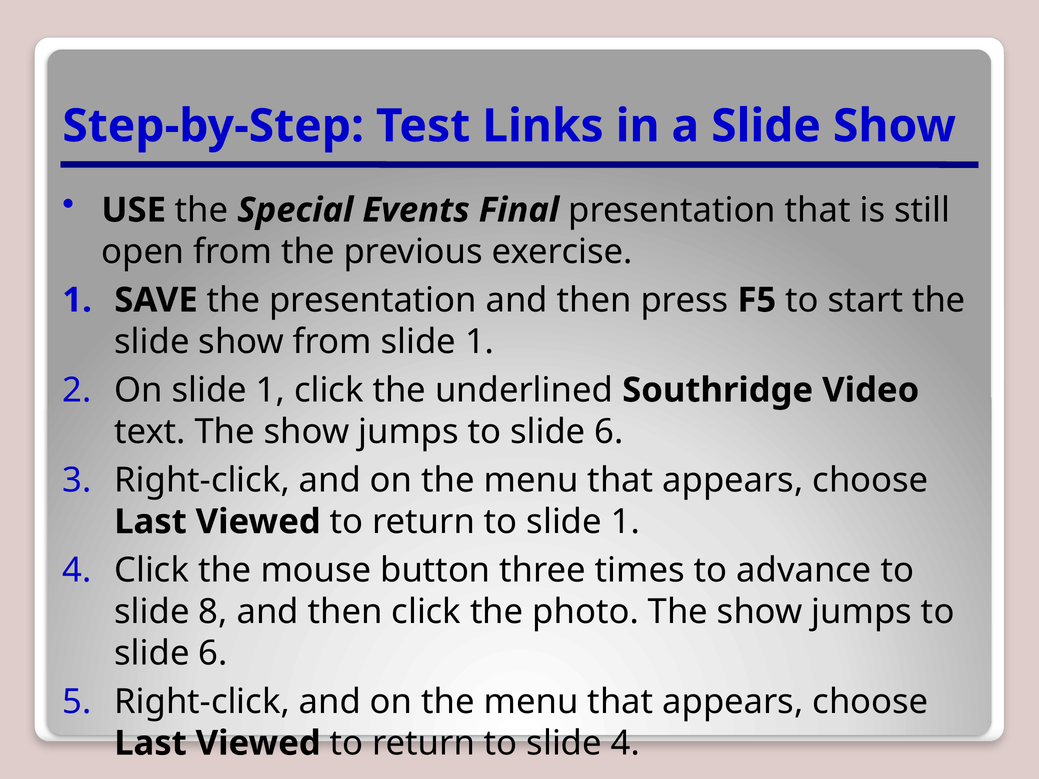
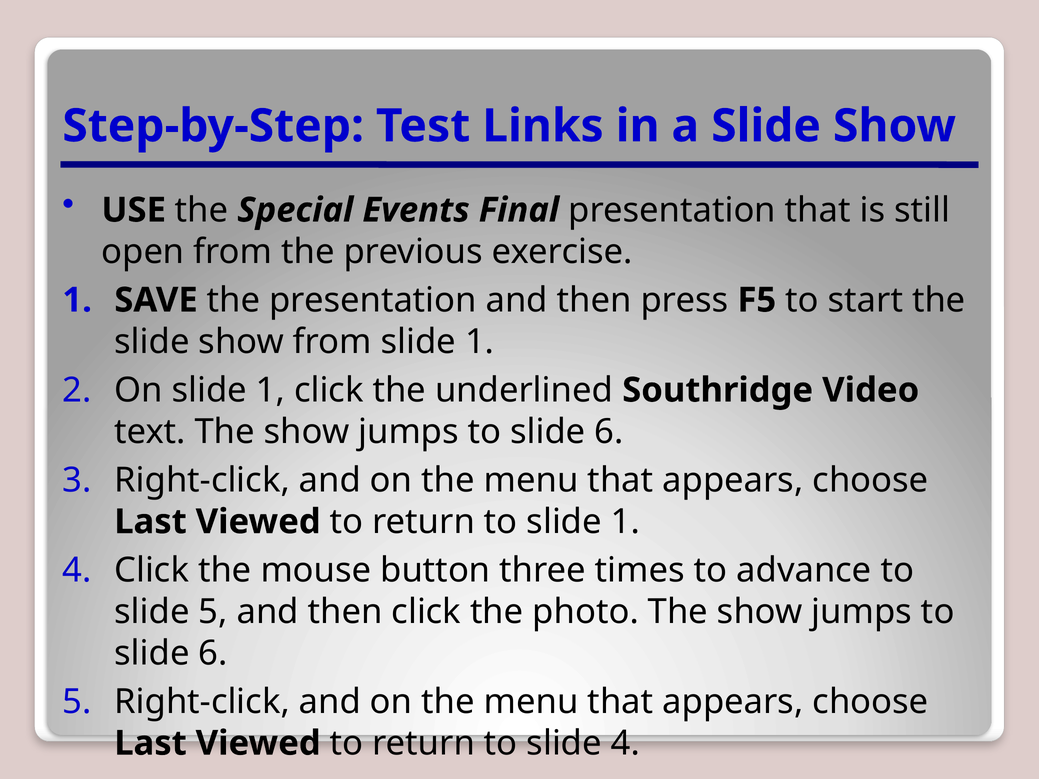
slide 8: 8 -> 5 (213, 612)
